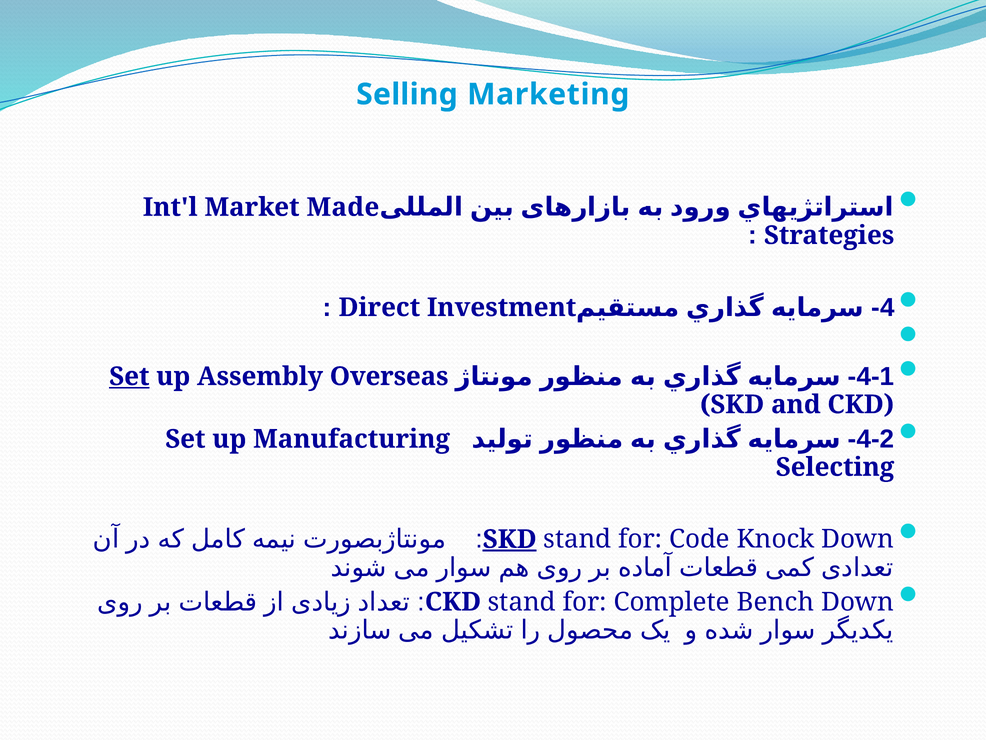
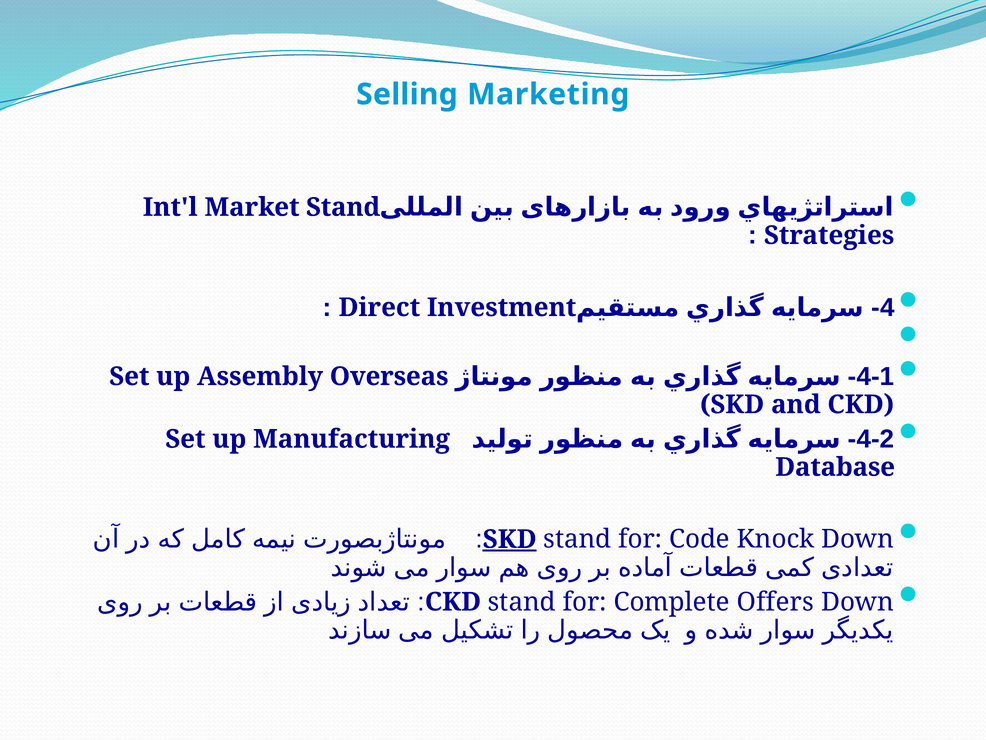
Market Made: Made -> Stand (343, 207)
Set underline: present -> none (129, 376)
Selecting: Selecting -> Database (835, 467)
Bench: Bench -> Offers (775, 602)
